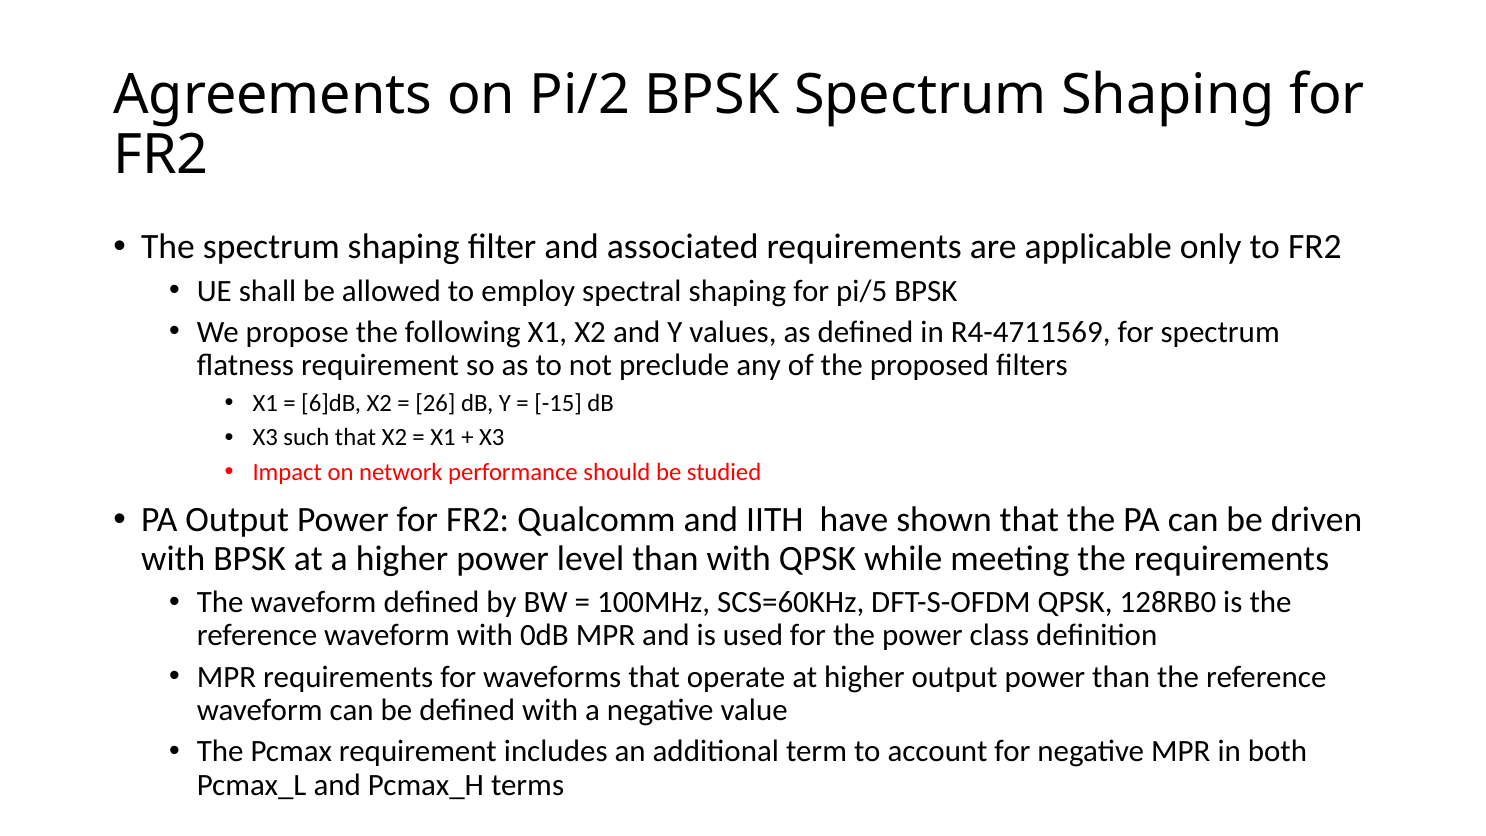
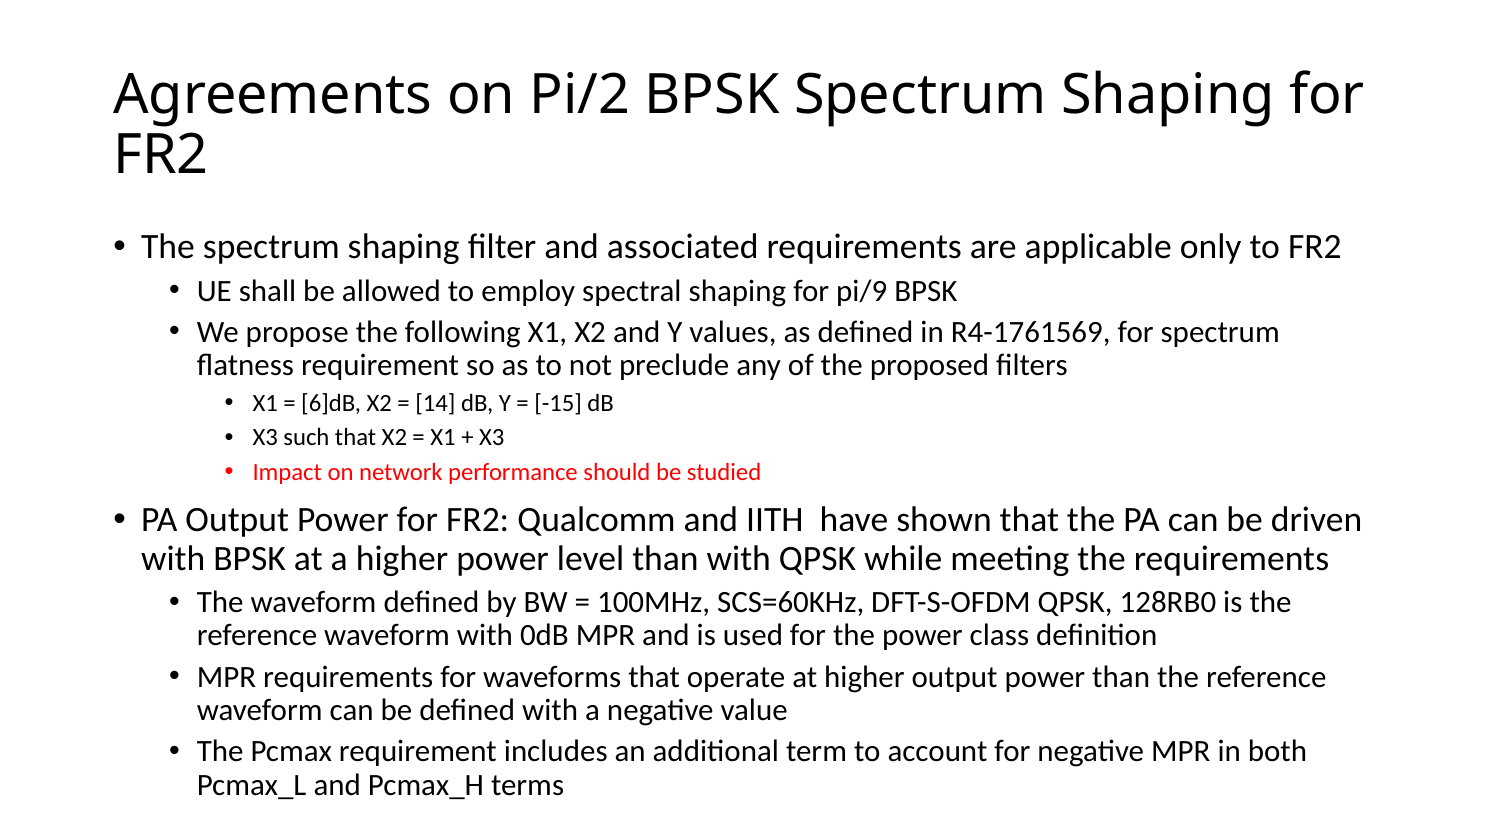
pi/5: pi/5 -> pi/9 (862, 291)
R4-4711569: R4-4711569 -> R4-1761569 (1031, 332)
26: 26 -> 14 (435, 403)
